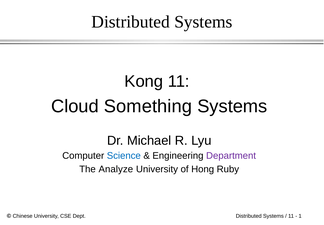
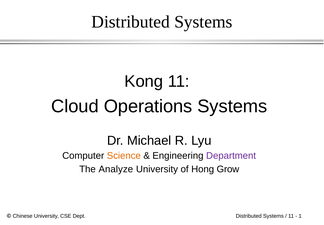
Something: Something -> Operations (148, 106)
Science colour: blue -> orange (124, 155)
Ruby: Ruby -> Grow (228, 169)
